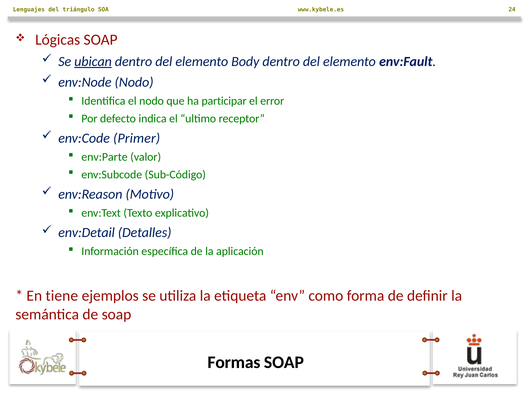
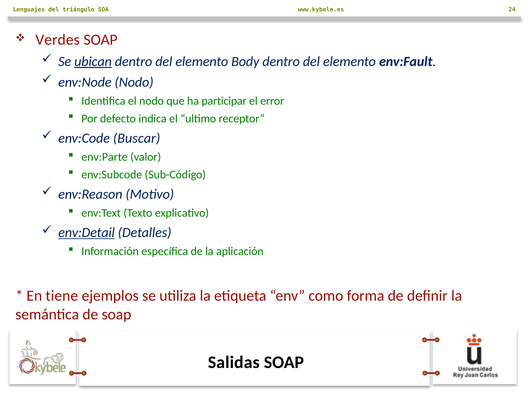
Lógicas: Lógicas -> Verdes (58, 40)
Primer: Primer -> Buscar (137, 138)
env:Detail underline: none -> present (87, 233)
Formas: Formas -> Salidas (234, 362)
